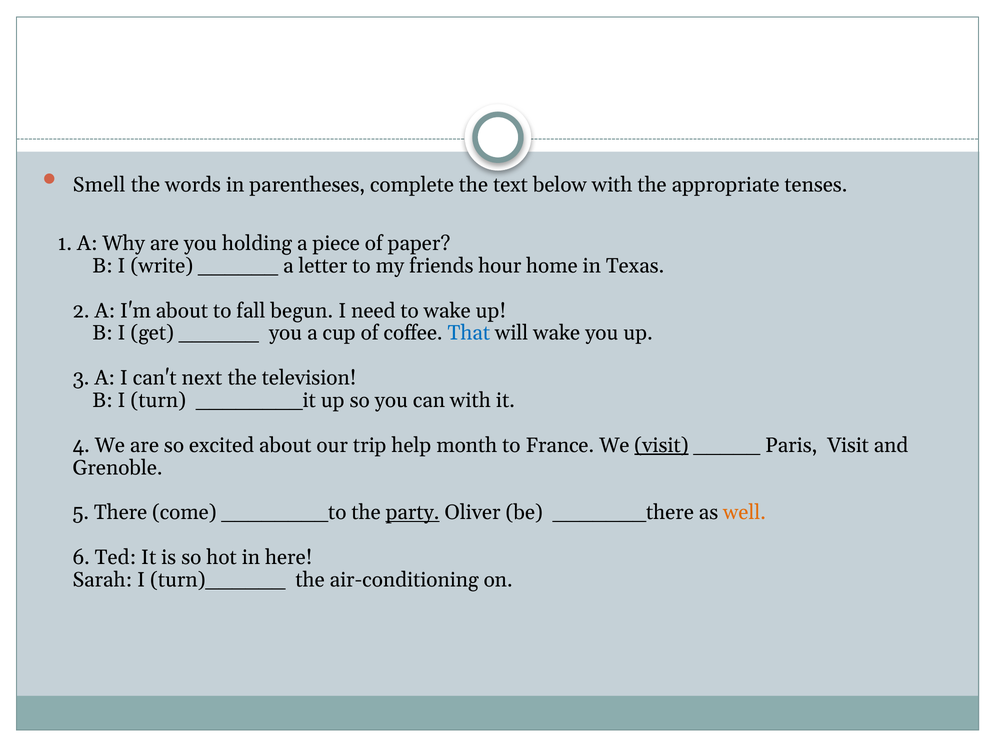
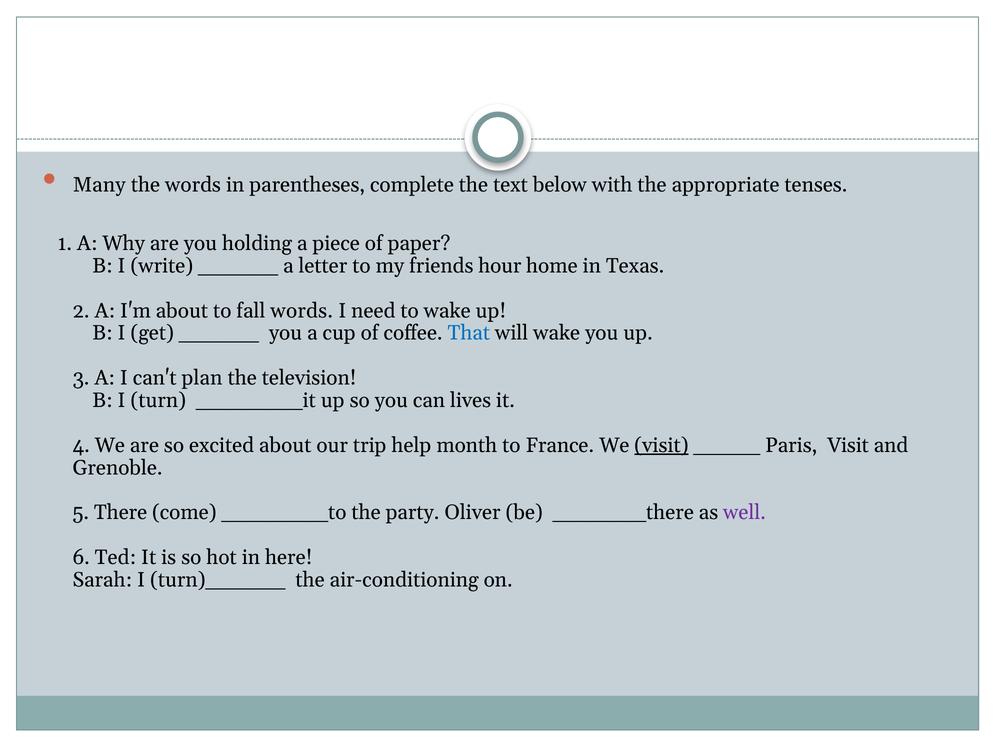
Smell: Smell -> Many (99, 185)
fall begun: begun -> words (302, 311)
next: next -> plan (202, 378)
can with: with -> lives (471, 400)
party underline: present -> none (413, 513)
well colour: orange -> purple (745, 513)
